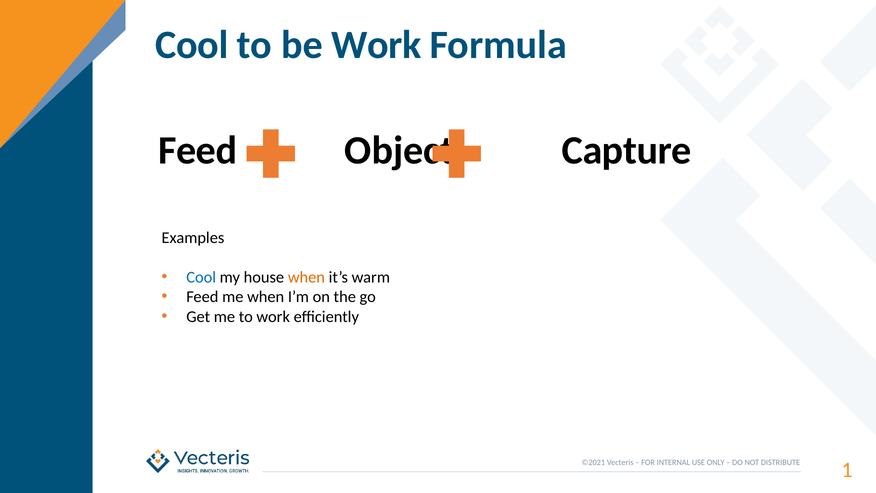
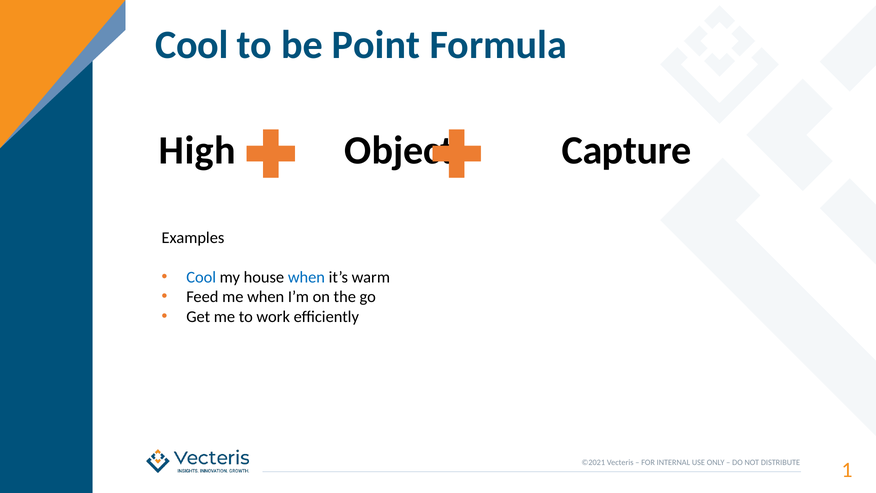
be Work: Work -> Point (376, 45)
Feed: Feed -> High (197, 151)
when colour: orange -> blue (306, 277)
